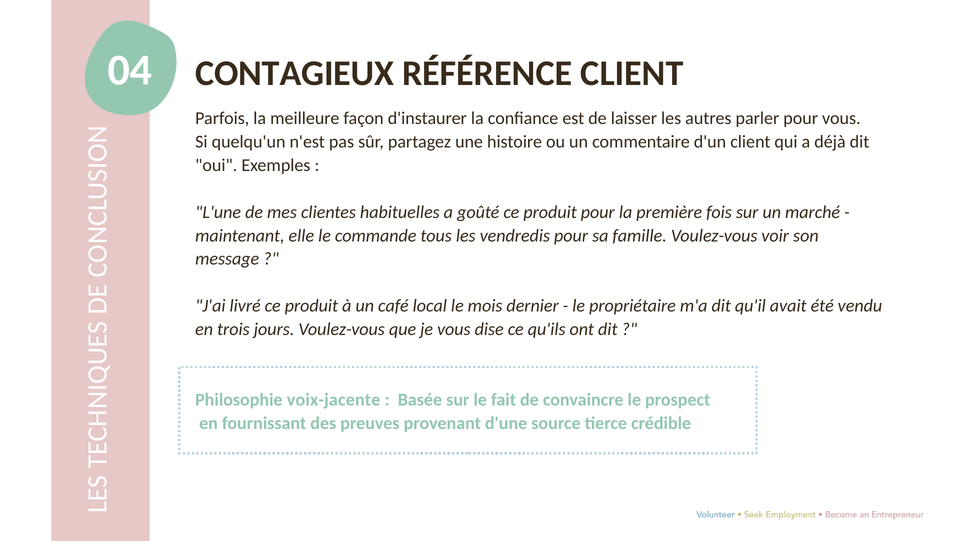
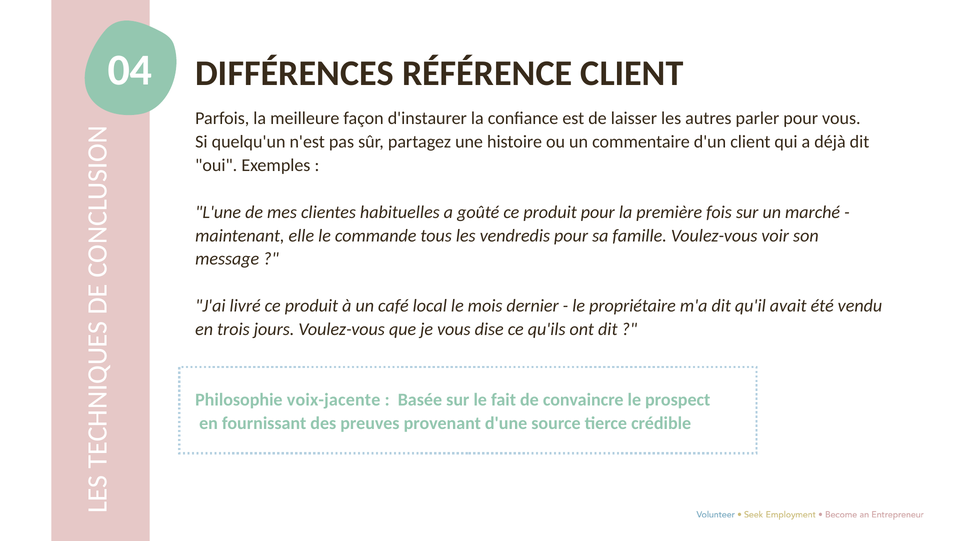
CONTAGIEUX: CONTAGIEUX -> DIFFÉRENCES (295, 74)
